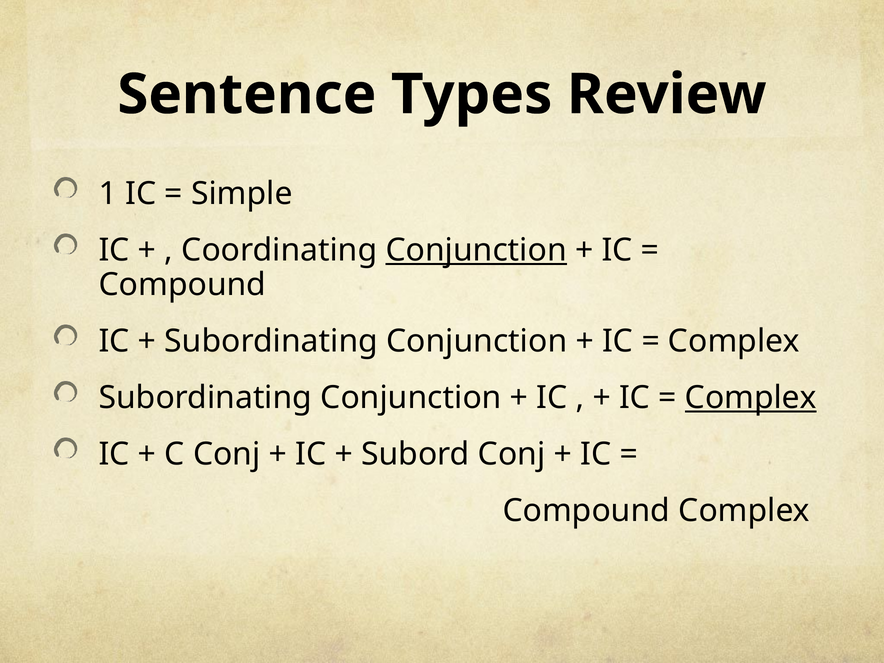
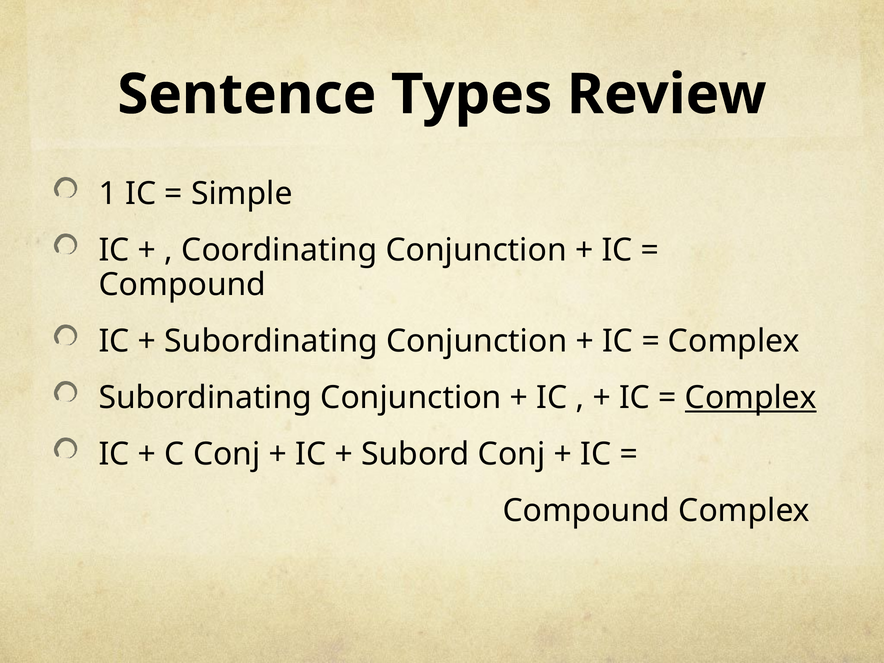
Conjunction underline: present -> none (476, 250)
